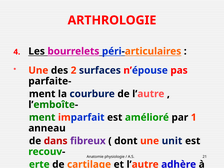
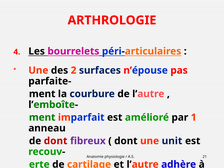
de dans: dans -> dont (56, 141)
